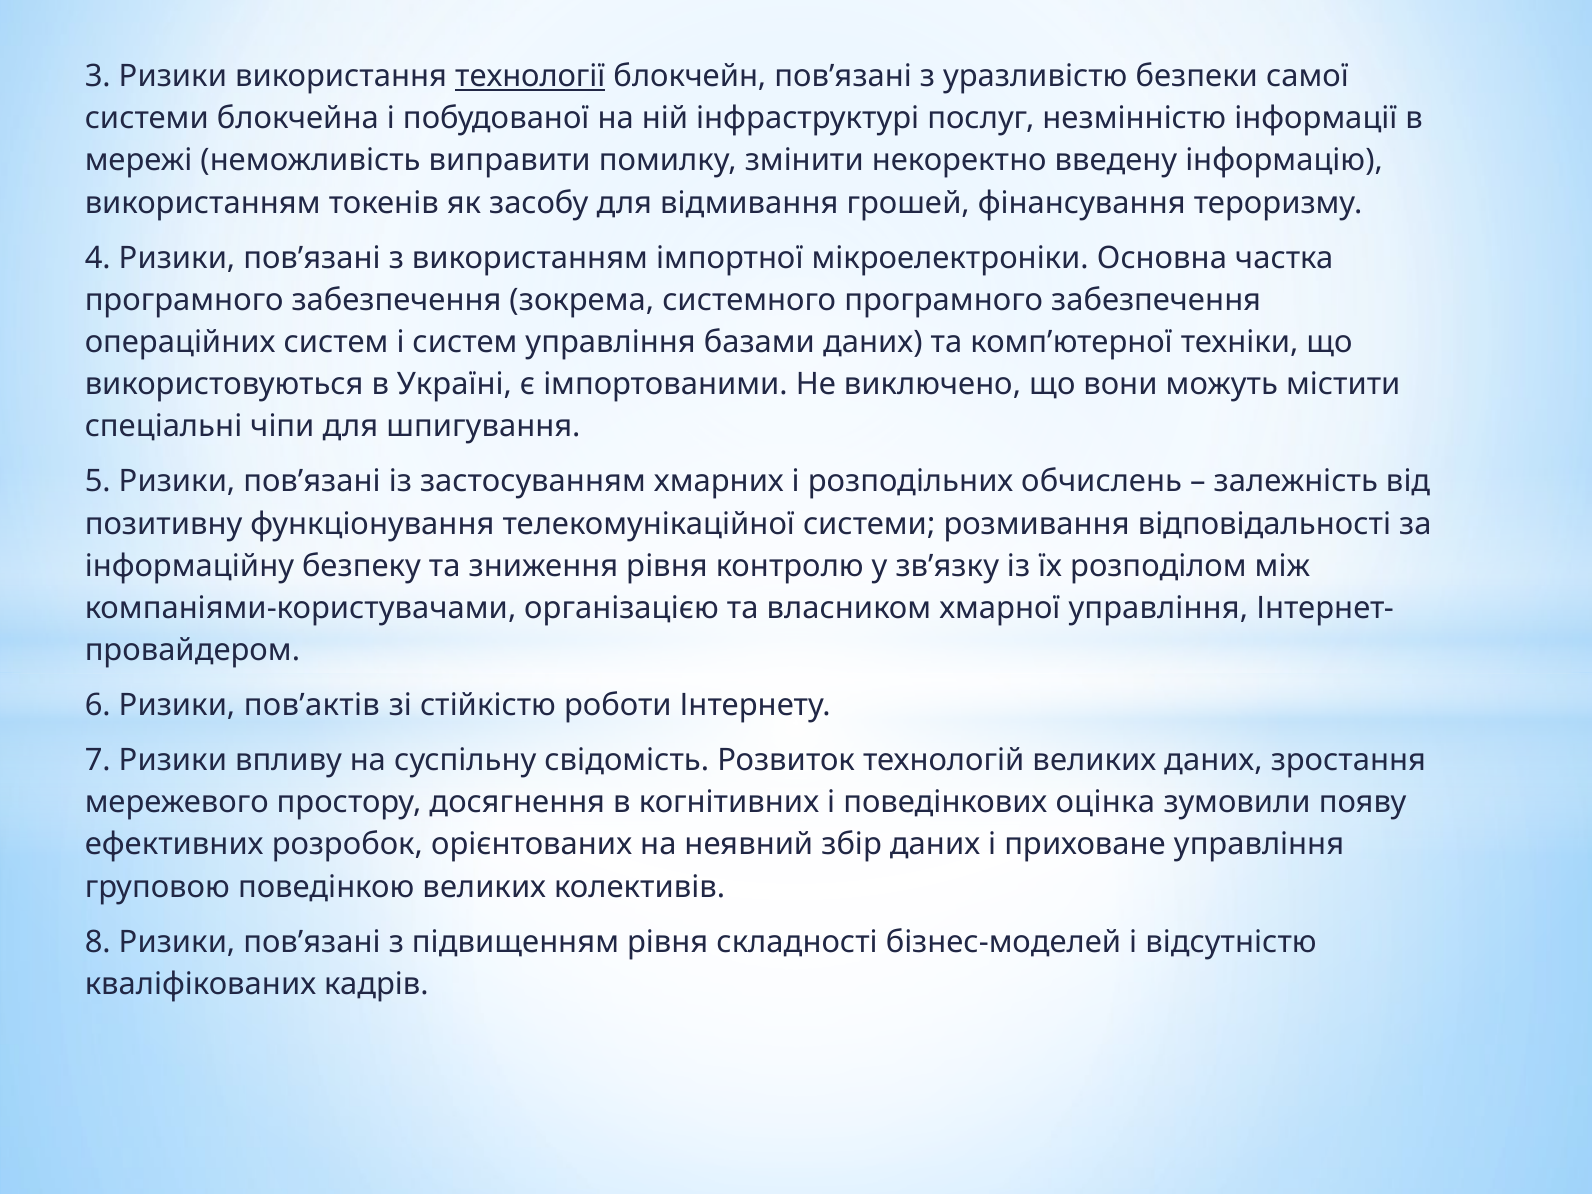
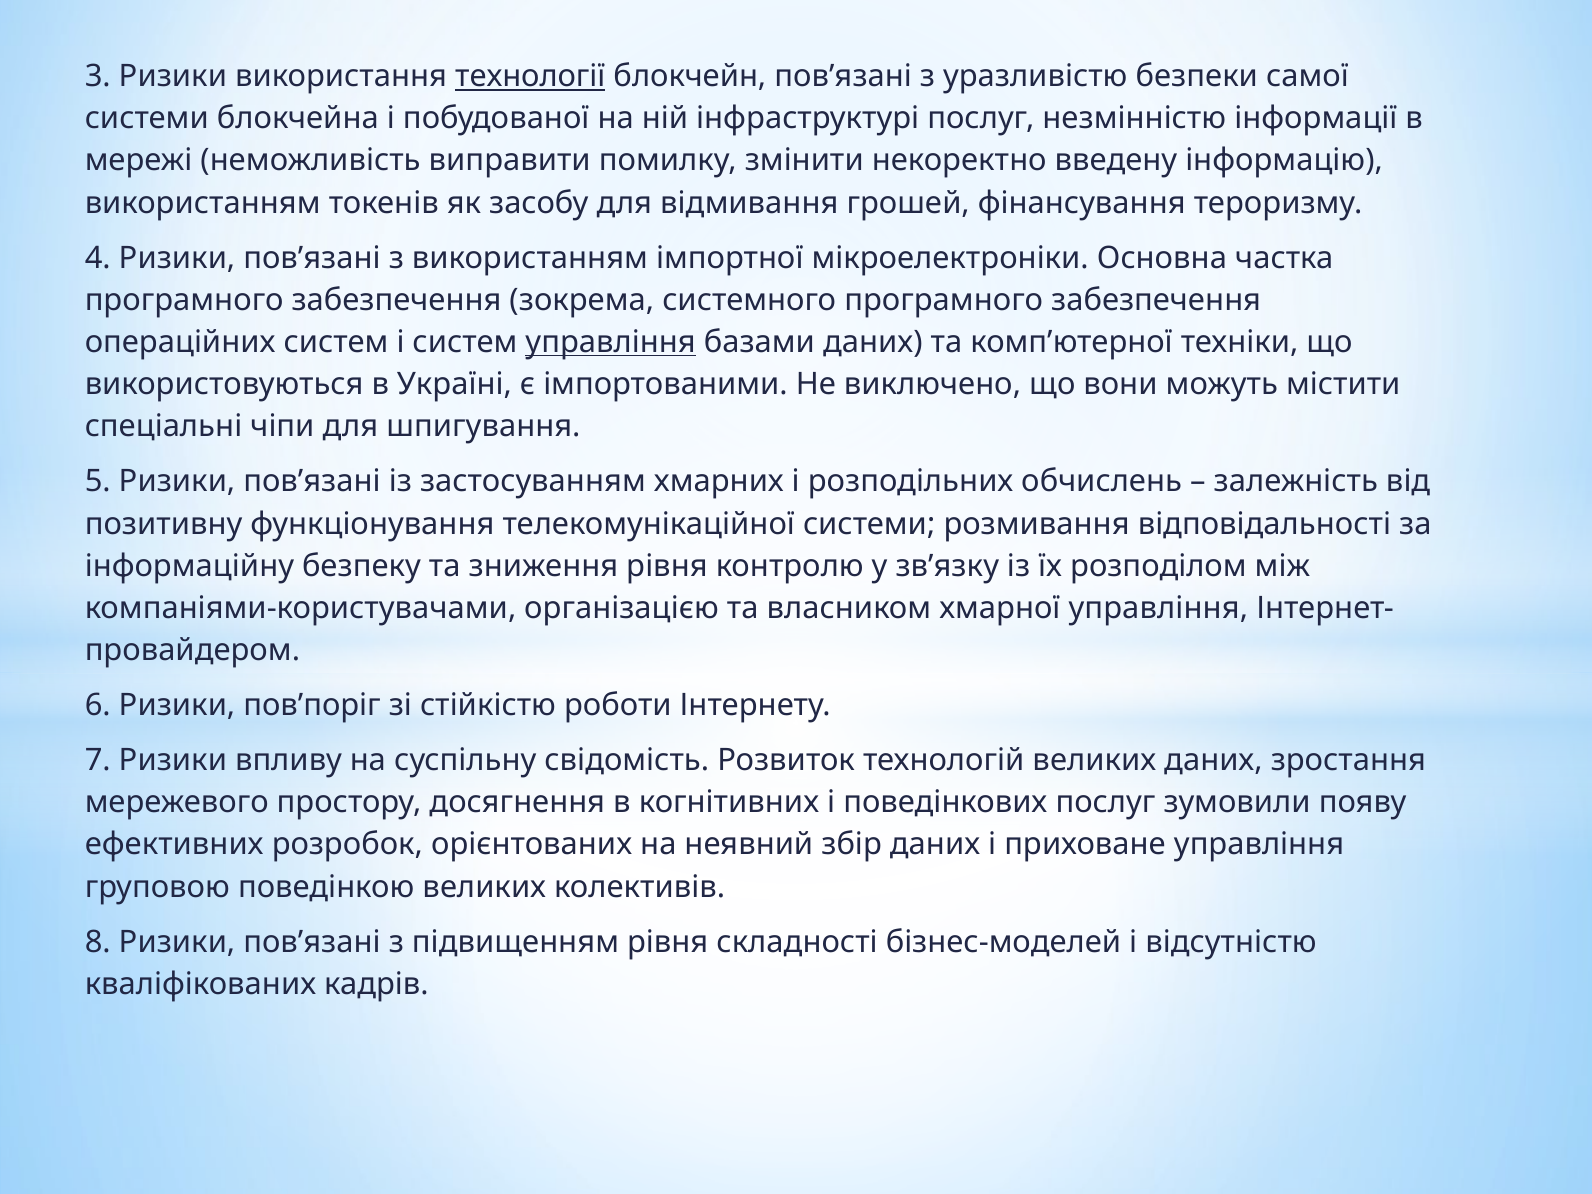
управління underline: none -> present (611, 342)
пов’актів: пов’актів -> пов’поріг (312, 705)
поведінкових оцінка: оцінка -> послуг (1105, 803)
